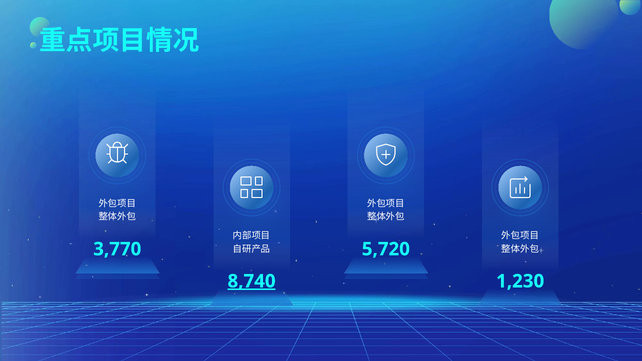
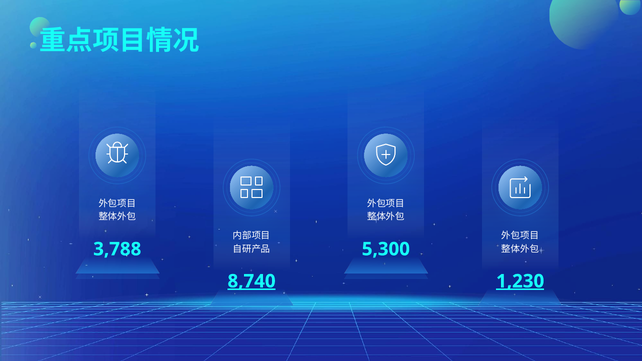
5,720: 5,720 -> 5,300 (386, 249)
3,770: 3,770 -> 3,788 (117, 249)
1,230 underline: none -> present (520, 281)
